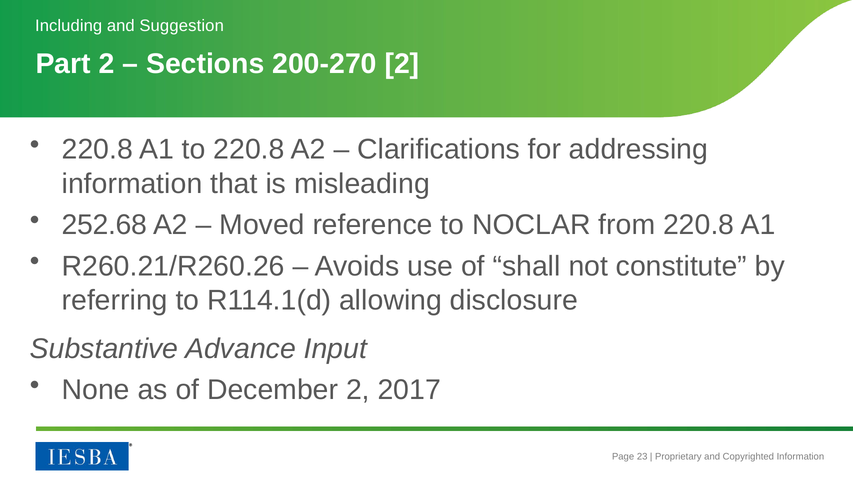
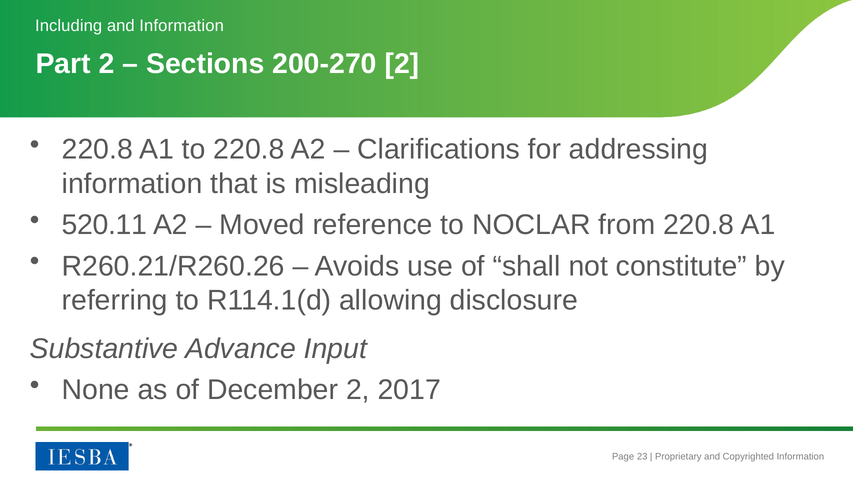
and Suggestion: Suggestion -> Information (182, 26)
252.68: 252.68 -> 520.11 (104, 225)
